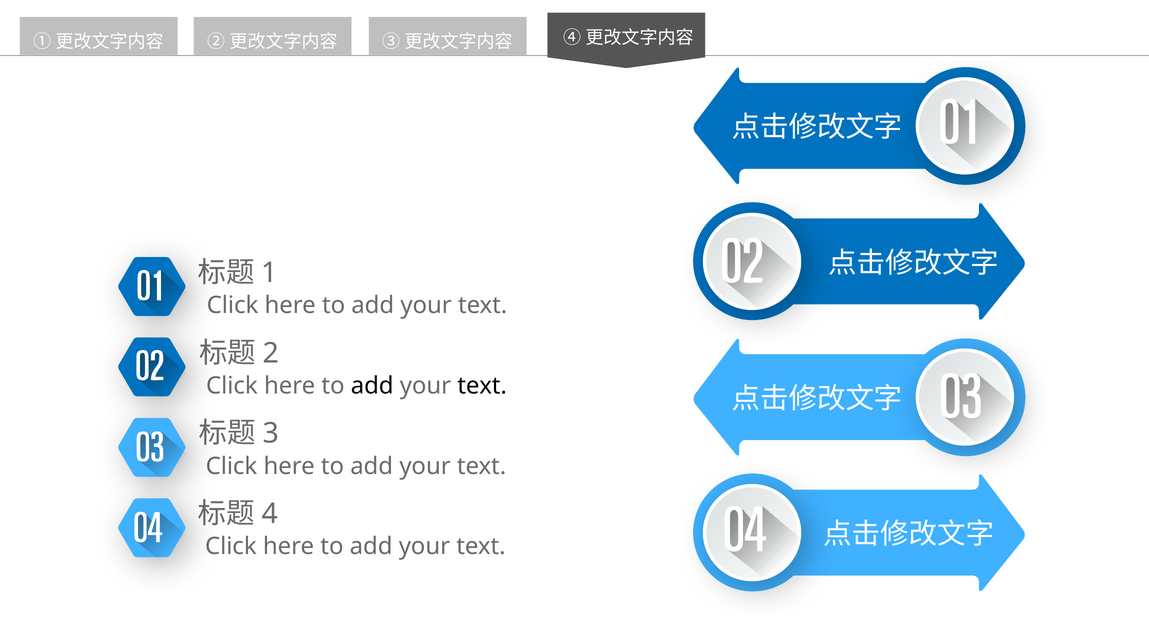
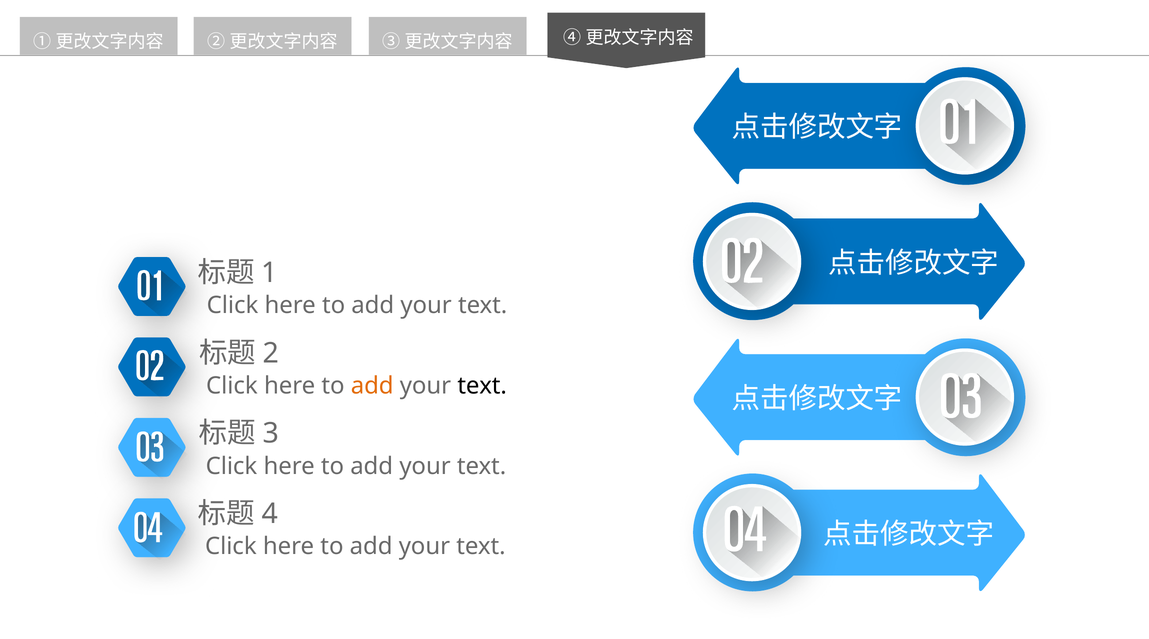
add colour: black -> orange (372, 385)
